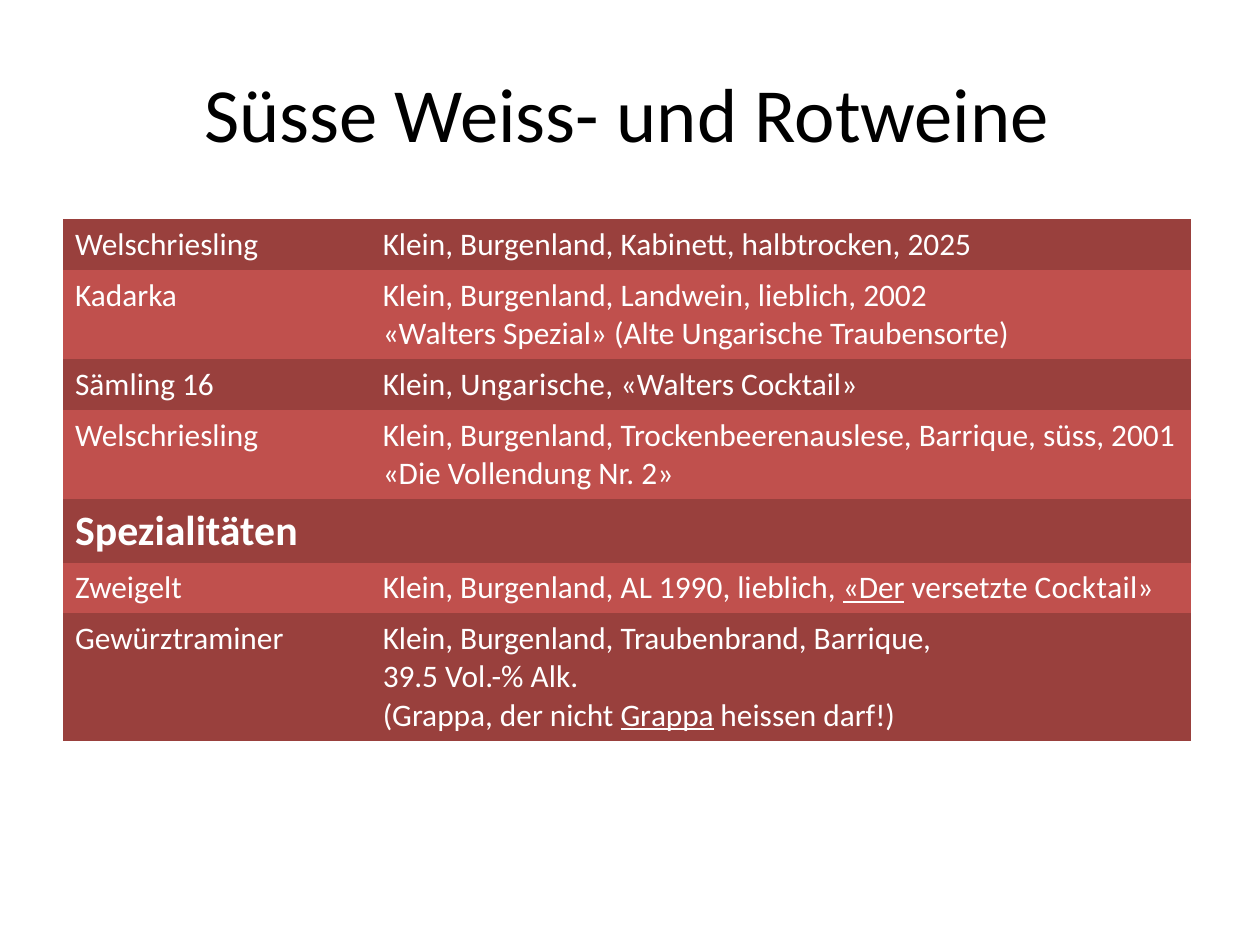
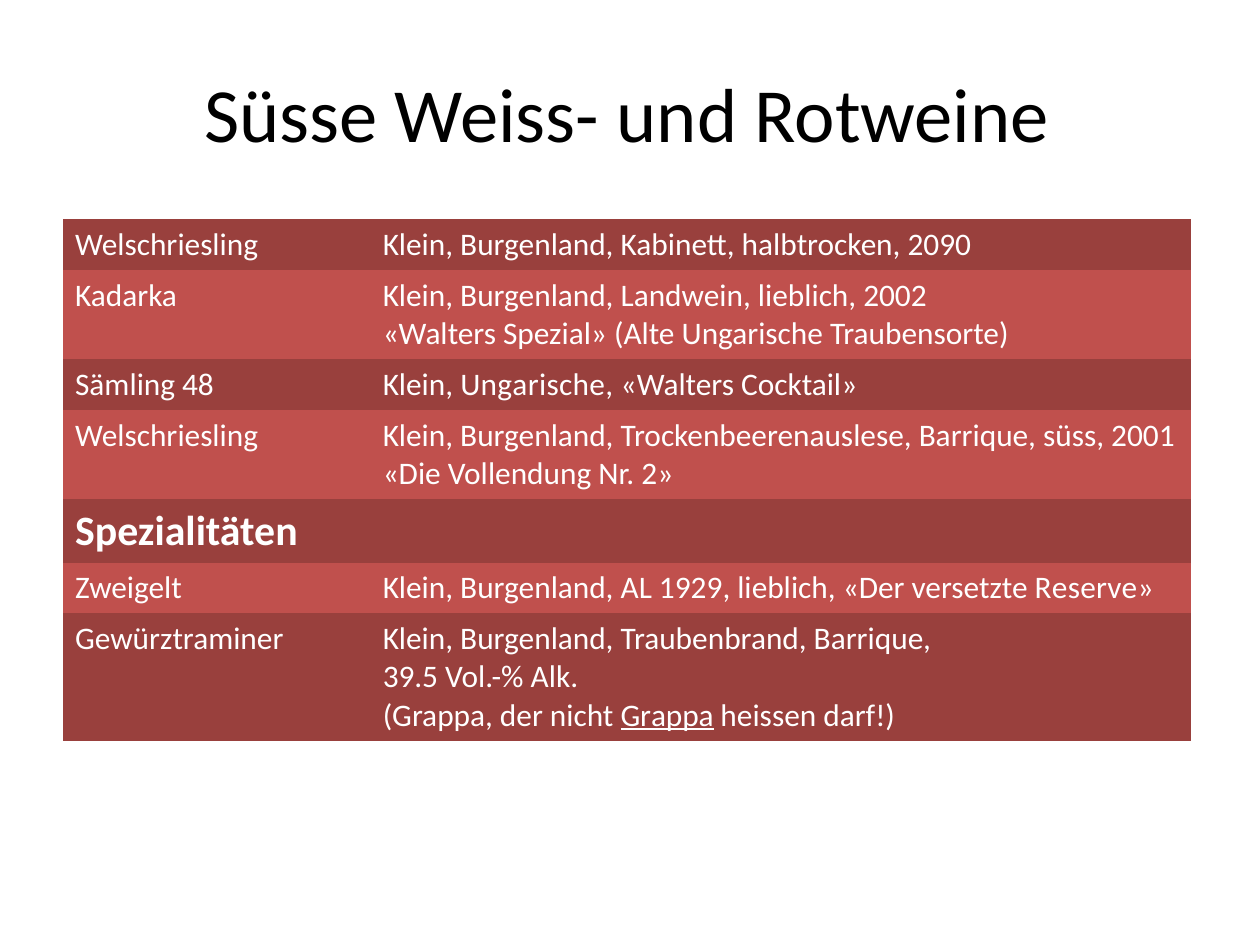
2025: 2025 -> 2090 (939, 245)
16: 16 -> 48 (198, 385)
1990: 1990 -> 1929 (695, 589)
Der underline: present -> none (874, 589)
versetzte Cocktail: Cocktail -> Reserve (1094, 589)
